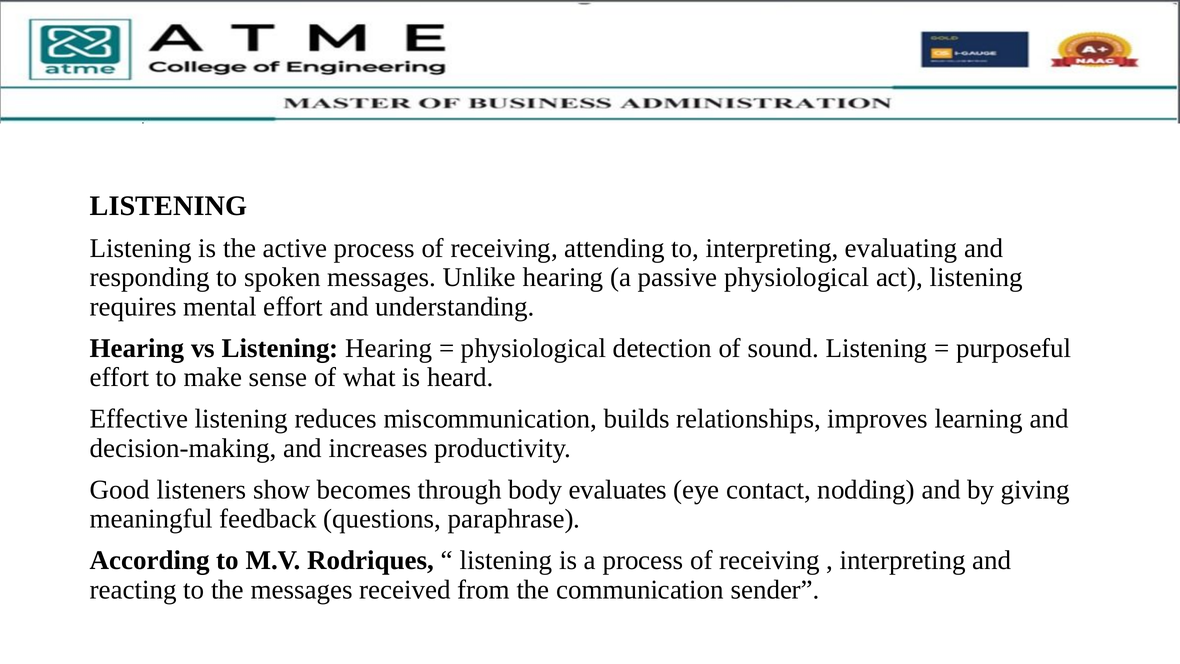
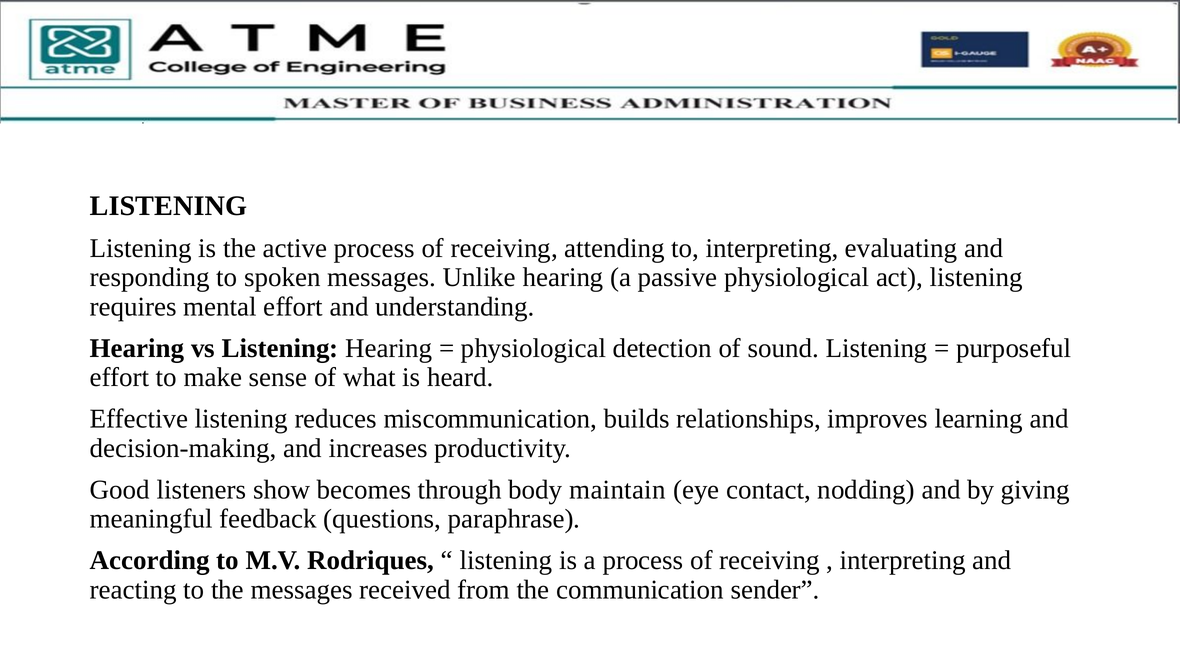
evaluates: evaluates -> maintain (618, 489)
